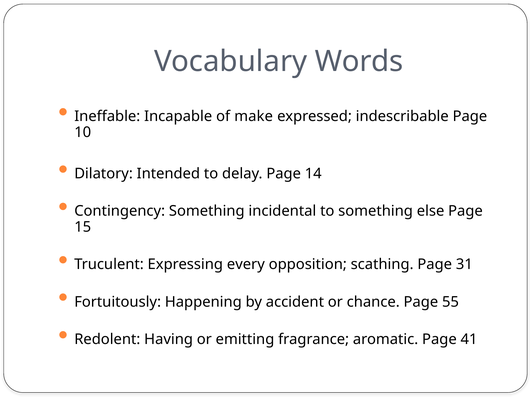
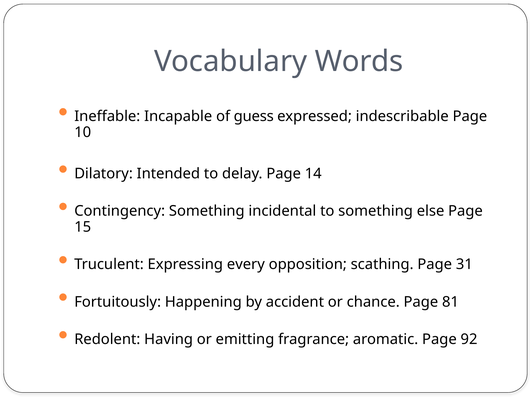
make: make -> guess (254, 116)
55: 55 -> 81 (450, 302)
41: 41 -> 92 (469, 339)
